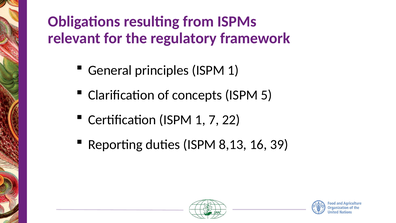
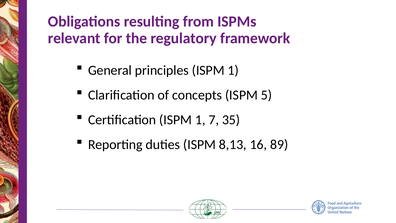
22: 22 -> 35 (231, 120)
39: 39 -> 89 (279, 145)
